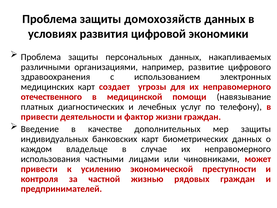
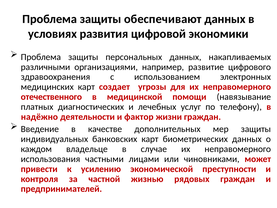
домохозяйств: домохозяйств -> обеспечивают (163, 19)
привести: привести -> надёжно (39, 117)
